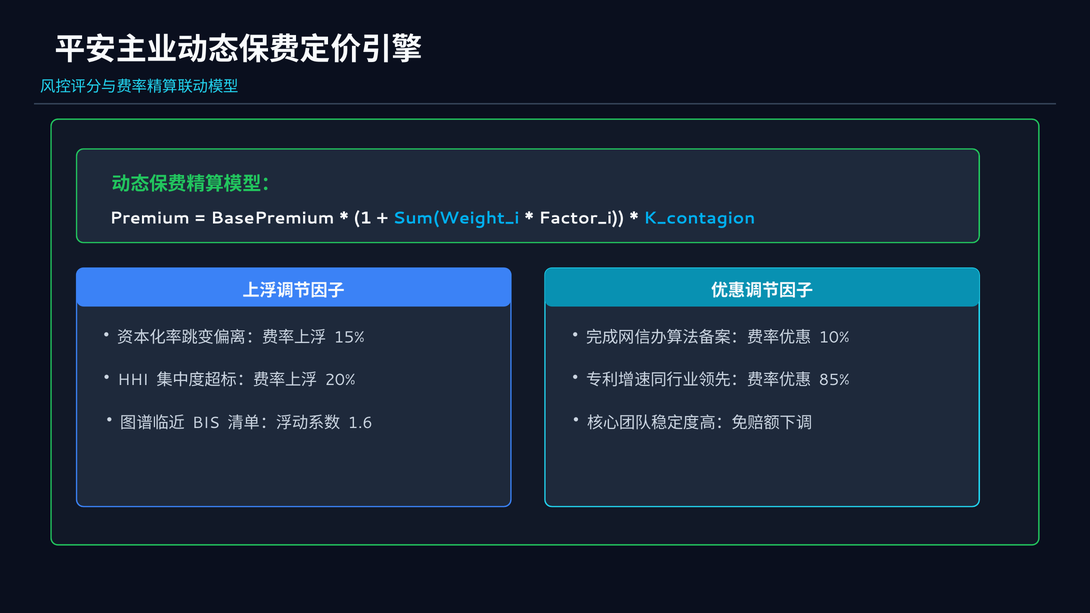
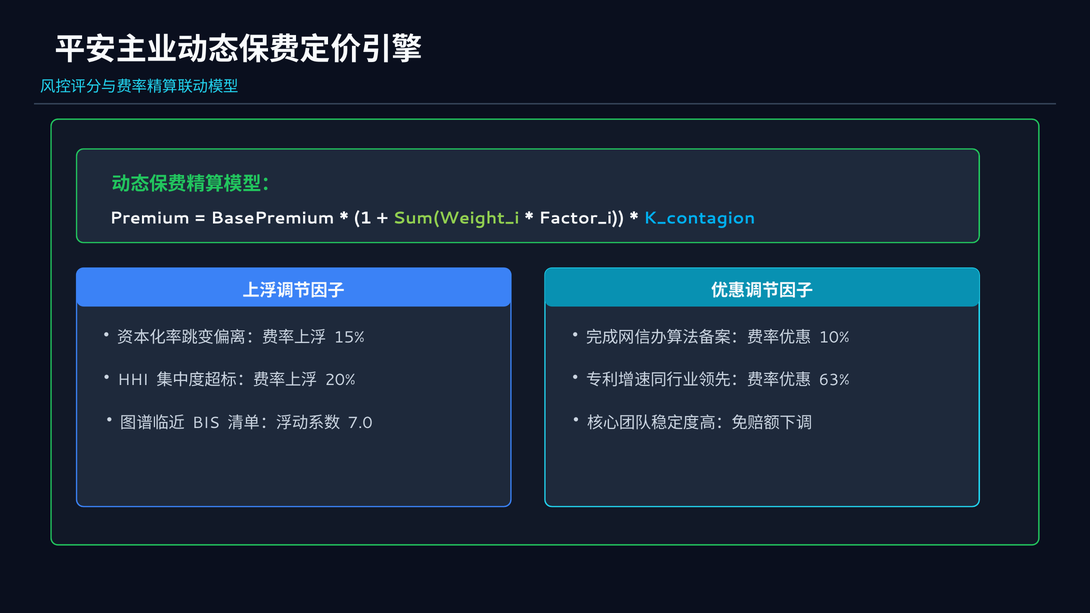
Sum(Weight_i colour: light blue -> light green (456, 218)
85%: 85% -> 63% (834, 380)
1.6: 1.6 -> 7.0 (360, 423)
